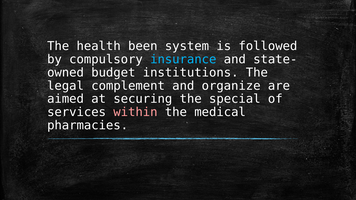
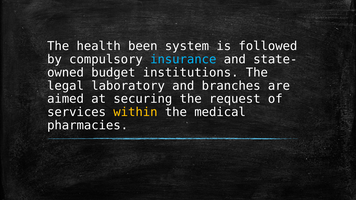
complement: complement -> laboratory (128, 86)
organize: organize -> branches (231, 86)
special: special -> request (235, 99)
within colour: pink -> yellow (135, 112)
